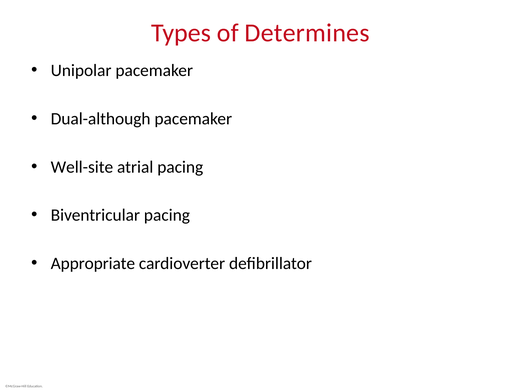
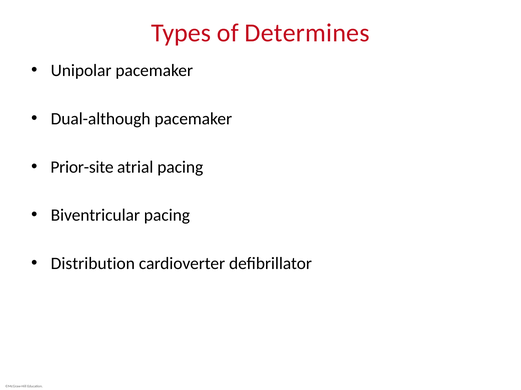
Well-site: Well-site -> Prior-site (82, 167)
Appropriate: Appropriate -> Distribution (93, 264)
